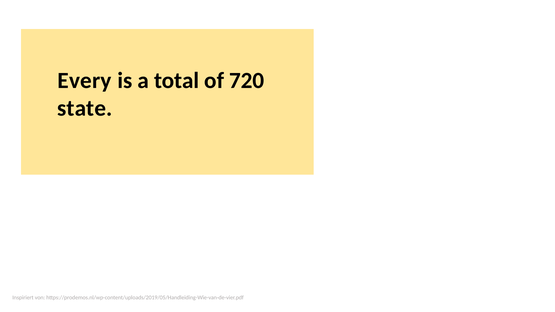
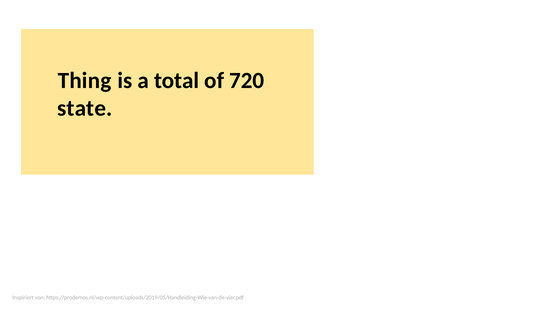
Every: Every -> Thing (85, 81)
